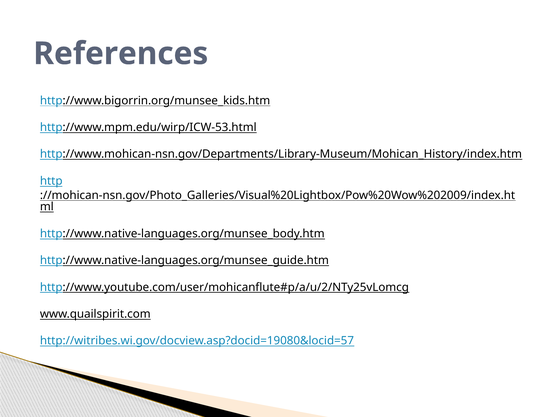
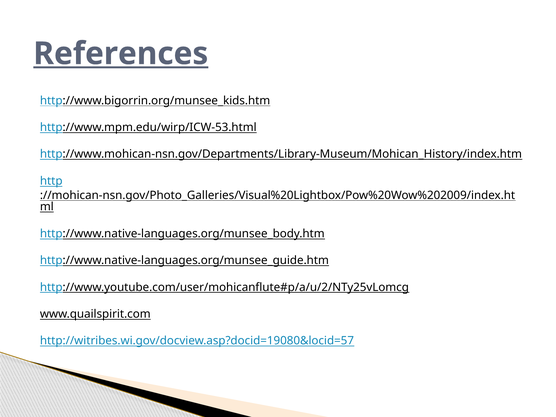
References underline: none -> present (121, 54)
